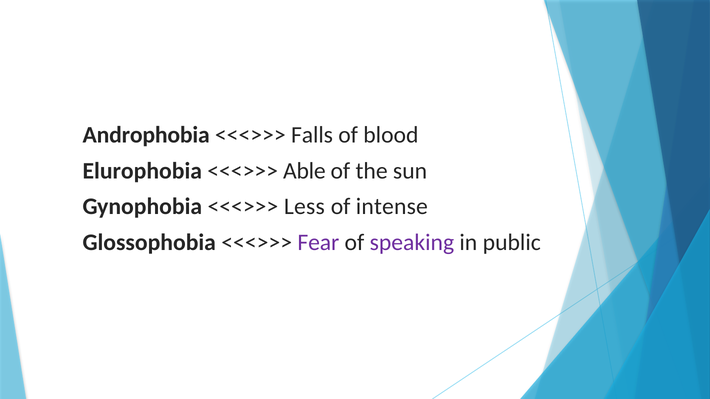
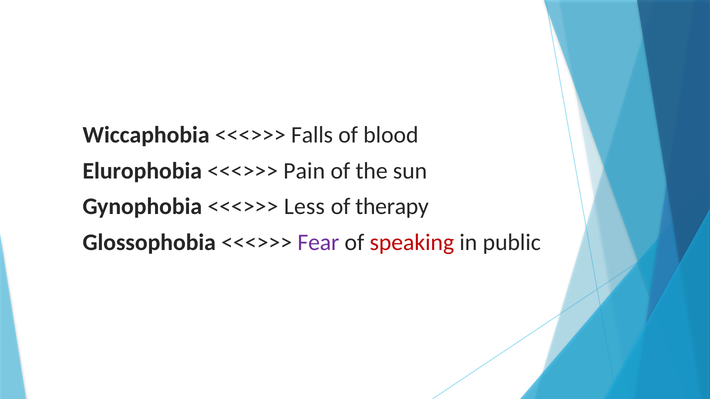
Androphobia: Androphobia -> Wiccaphobia (146, 135)
Able: Able -> Pain (304, 171)
intense: intense -> therapy (392, 207)
speaking colour: purple -> red (412, 243)
